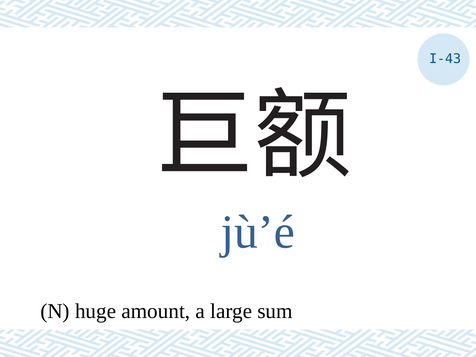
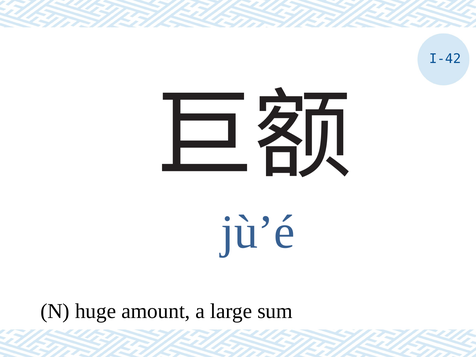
I-43: I-43 -> I-42 (445, 59)
